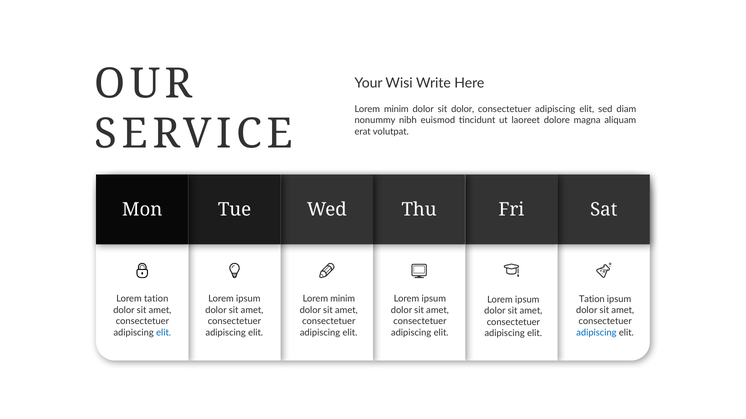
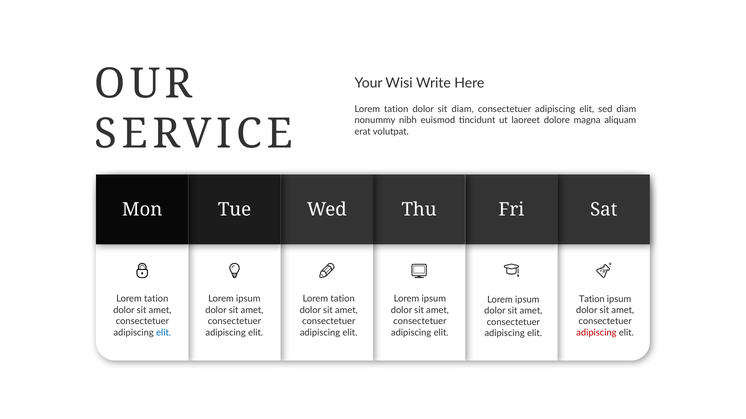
minim: minim -> tation (396, 109)
sit dolor: dolor -> diam (463, 109)
minim: minim -> tation (343, 299)
adipiscing colour: blue -> red (596, 333)
